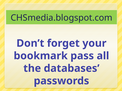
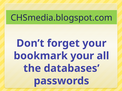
bookmark pass: pass -> your (82, 56)
